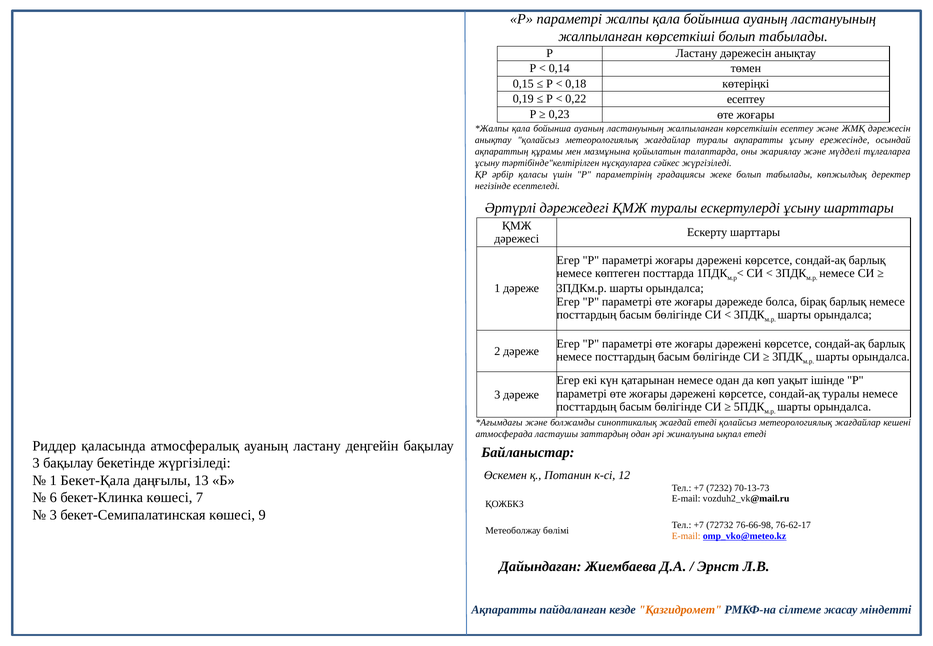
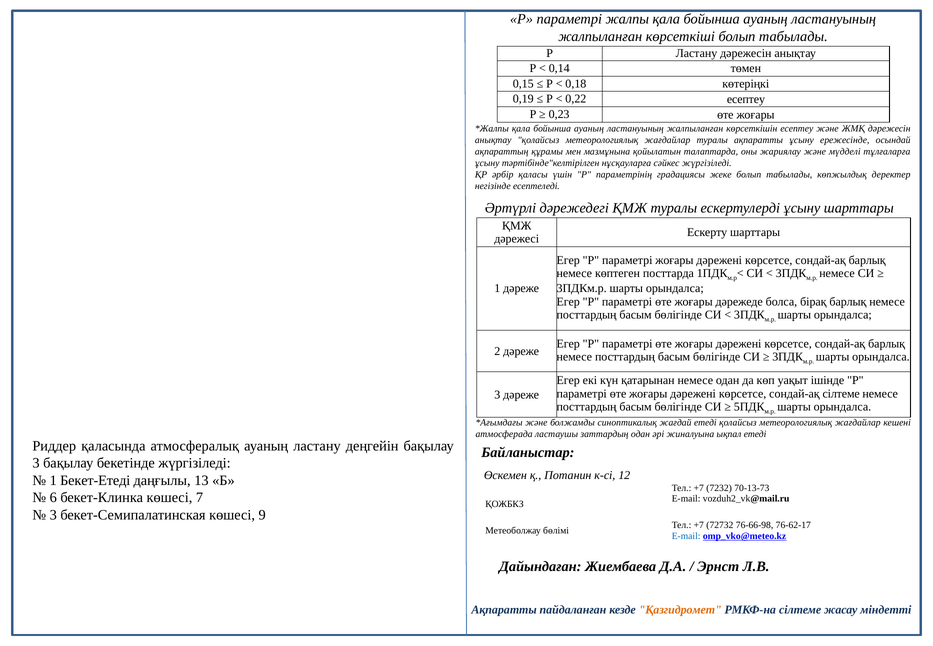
сондай-ақ туралы: туралы -> сілтеме (841, 394)
Бекет-Қала: Бекет-Қала -> Бекет-Етеді (95, 480)
E-mail colour: orange -> blue (686, 536)
